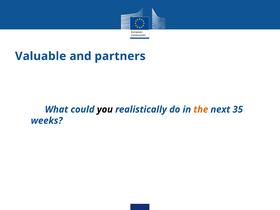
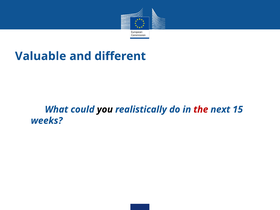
partners: partners -> different (120, 56)
the colour: orange -> red (201, 109)
35: 35 -> 15 (238, 109)
